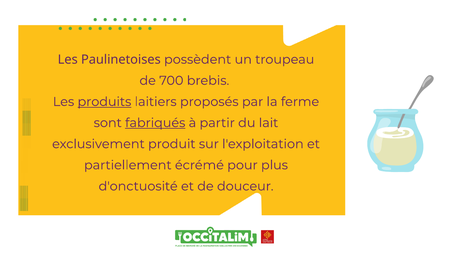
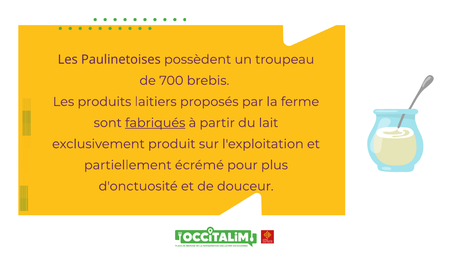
produits underline: present -> none (104, 102)
